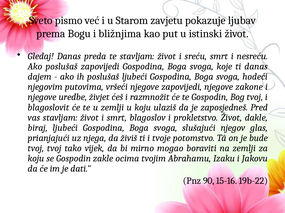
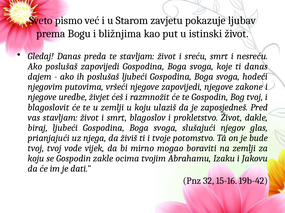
tako: tako -> vode (73, 149)
90: 90 -> 32 (209, 181)
19b-22: 19b-22 -> 19b-42 (253, 181)
